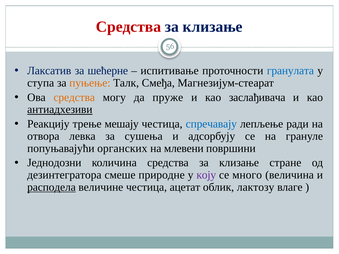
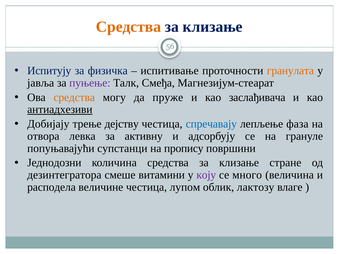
Средства colour: red -> orange (129, 27)
Лаксатив: Лаксатив -> Испитују (49, 71)
шећерне: шећерне -> физичка (108, 71)
гранулата colour: blue -> orange (290, 71)
ступа: ступа -> јавља (41, 83)
пуњење colour: orange -> purple (90, 83)
Реакцију: Реакцију -> Добијају (48, 124)
мешају: мешају -> дејству (122, 124)
ради: ради -> фаза (297, 124)
сушења: сушења -> активну (144, 136)
органских: органских -> супстанци (122, 148)
млевени: млевени -> пропису (184, 148)
природне: природне -> витамини (162, 175)
расподела underline: present -> none (51, 187)
ацетат: ацетат -> лупом (185, 187)
